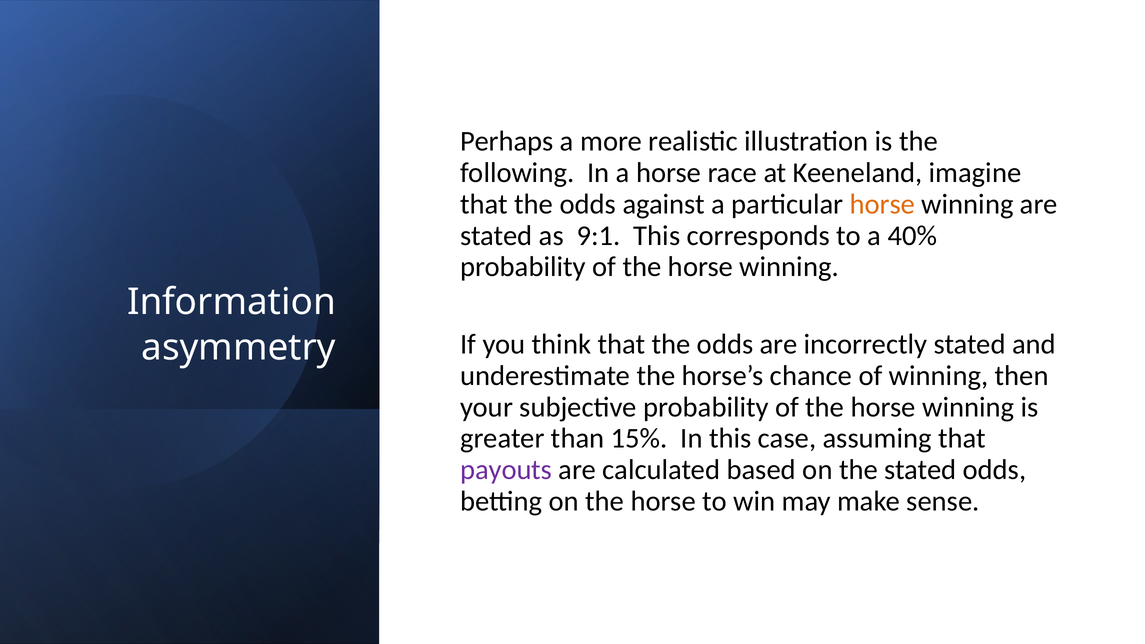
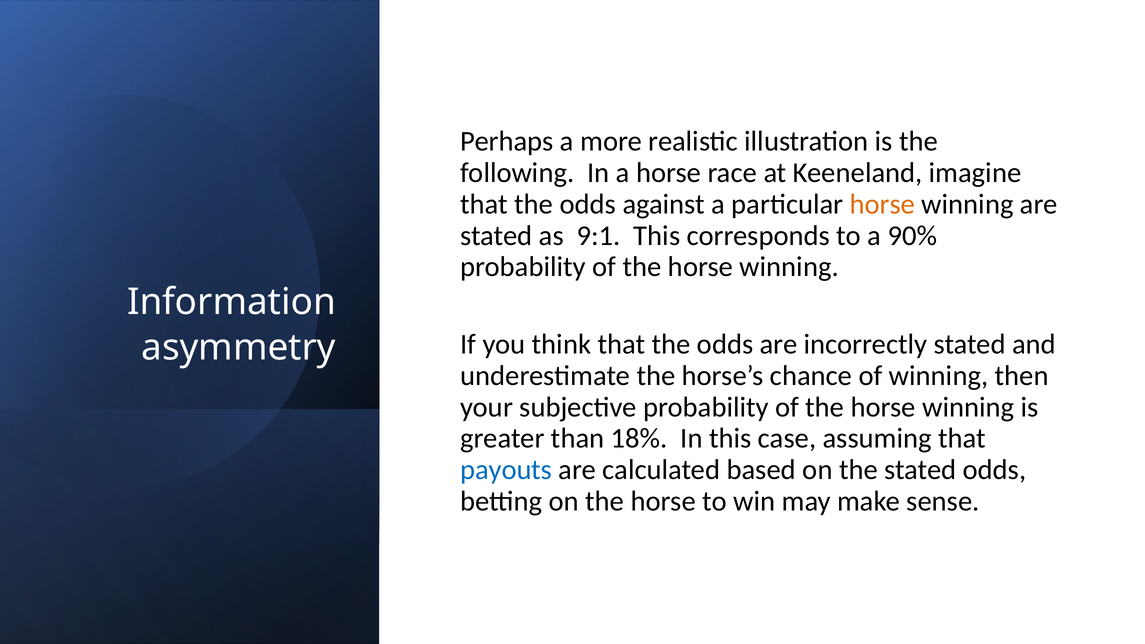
40%: 40% -> 90% (912, 236)
15%: 15% -> 18% (639, 439)
payouts colour: purple -> blue (506, 470)
